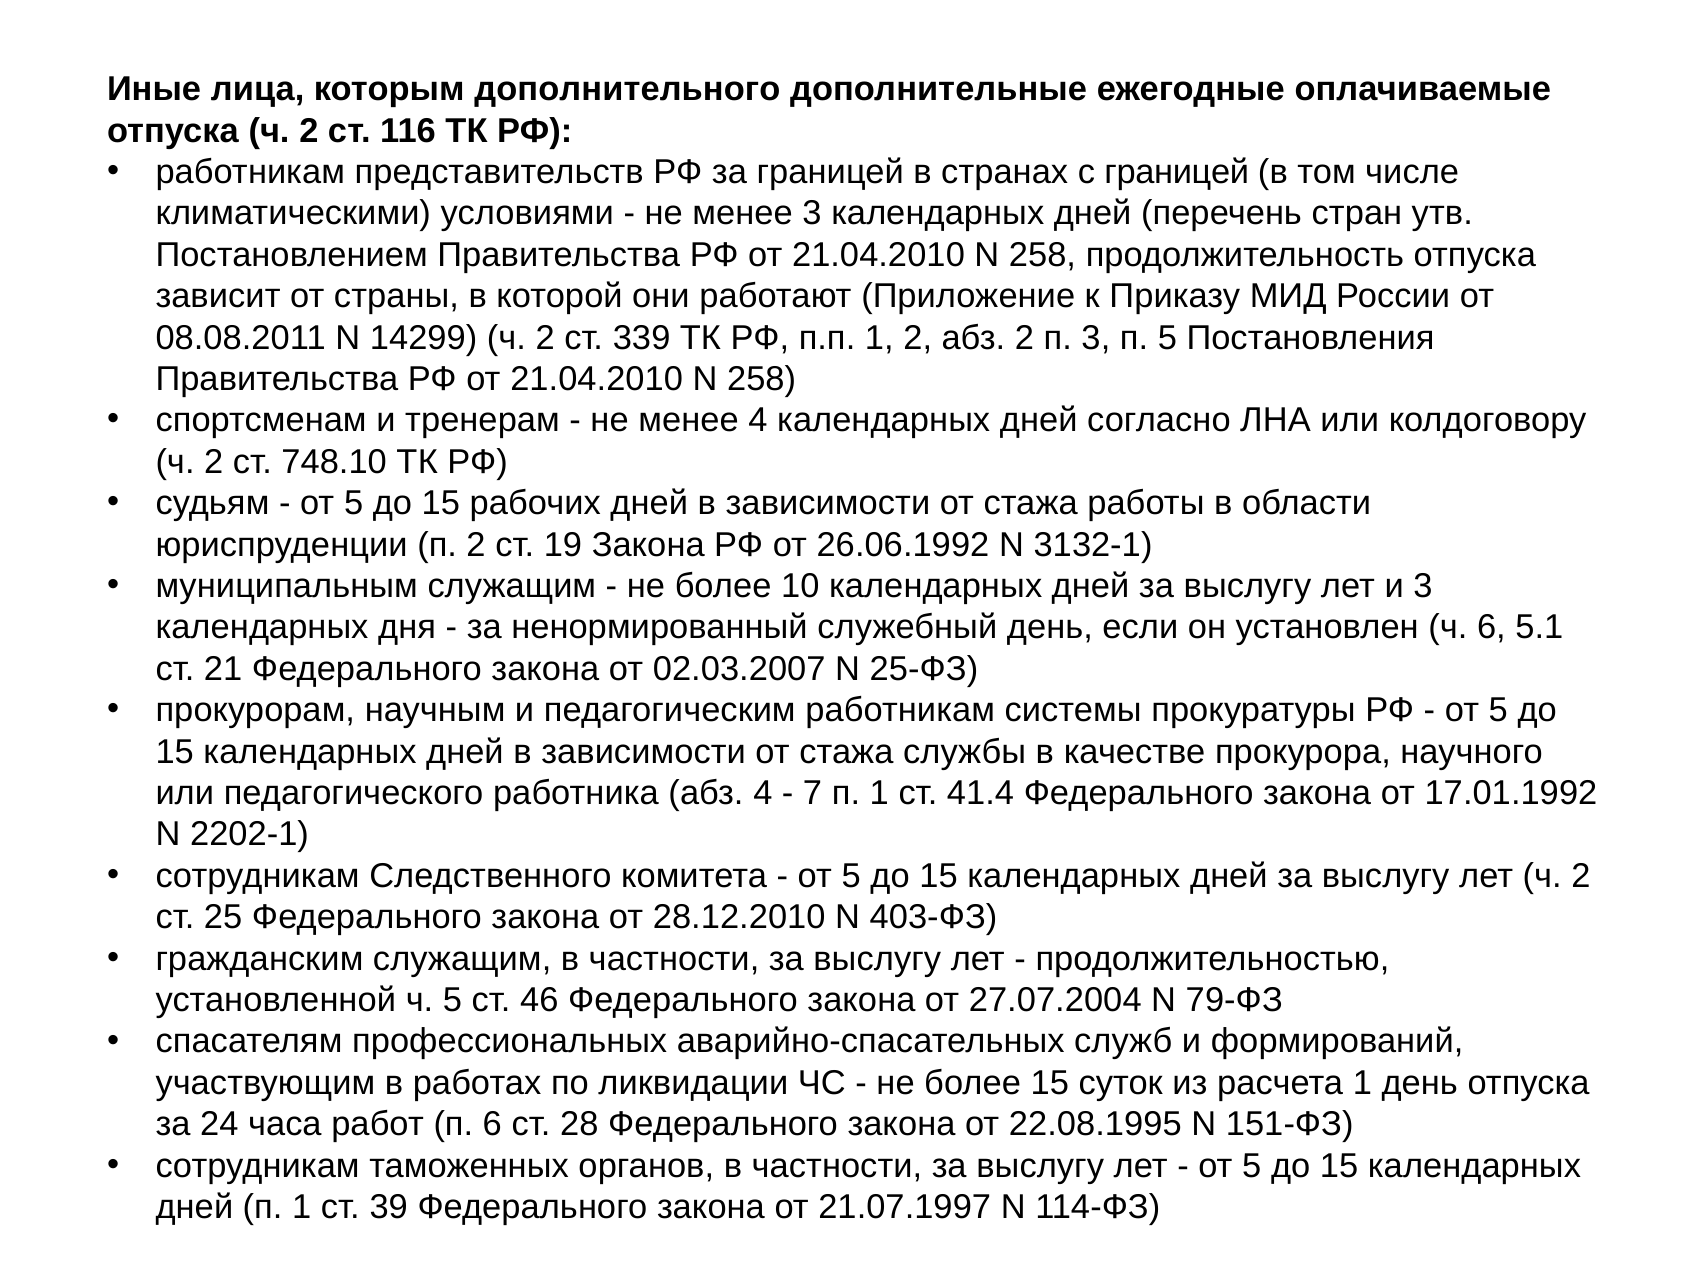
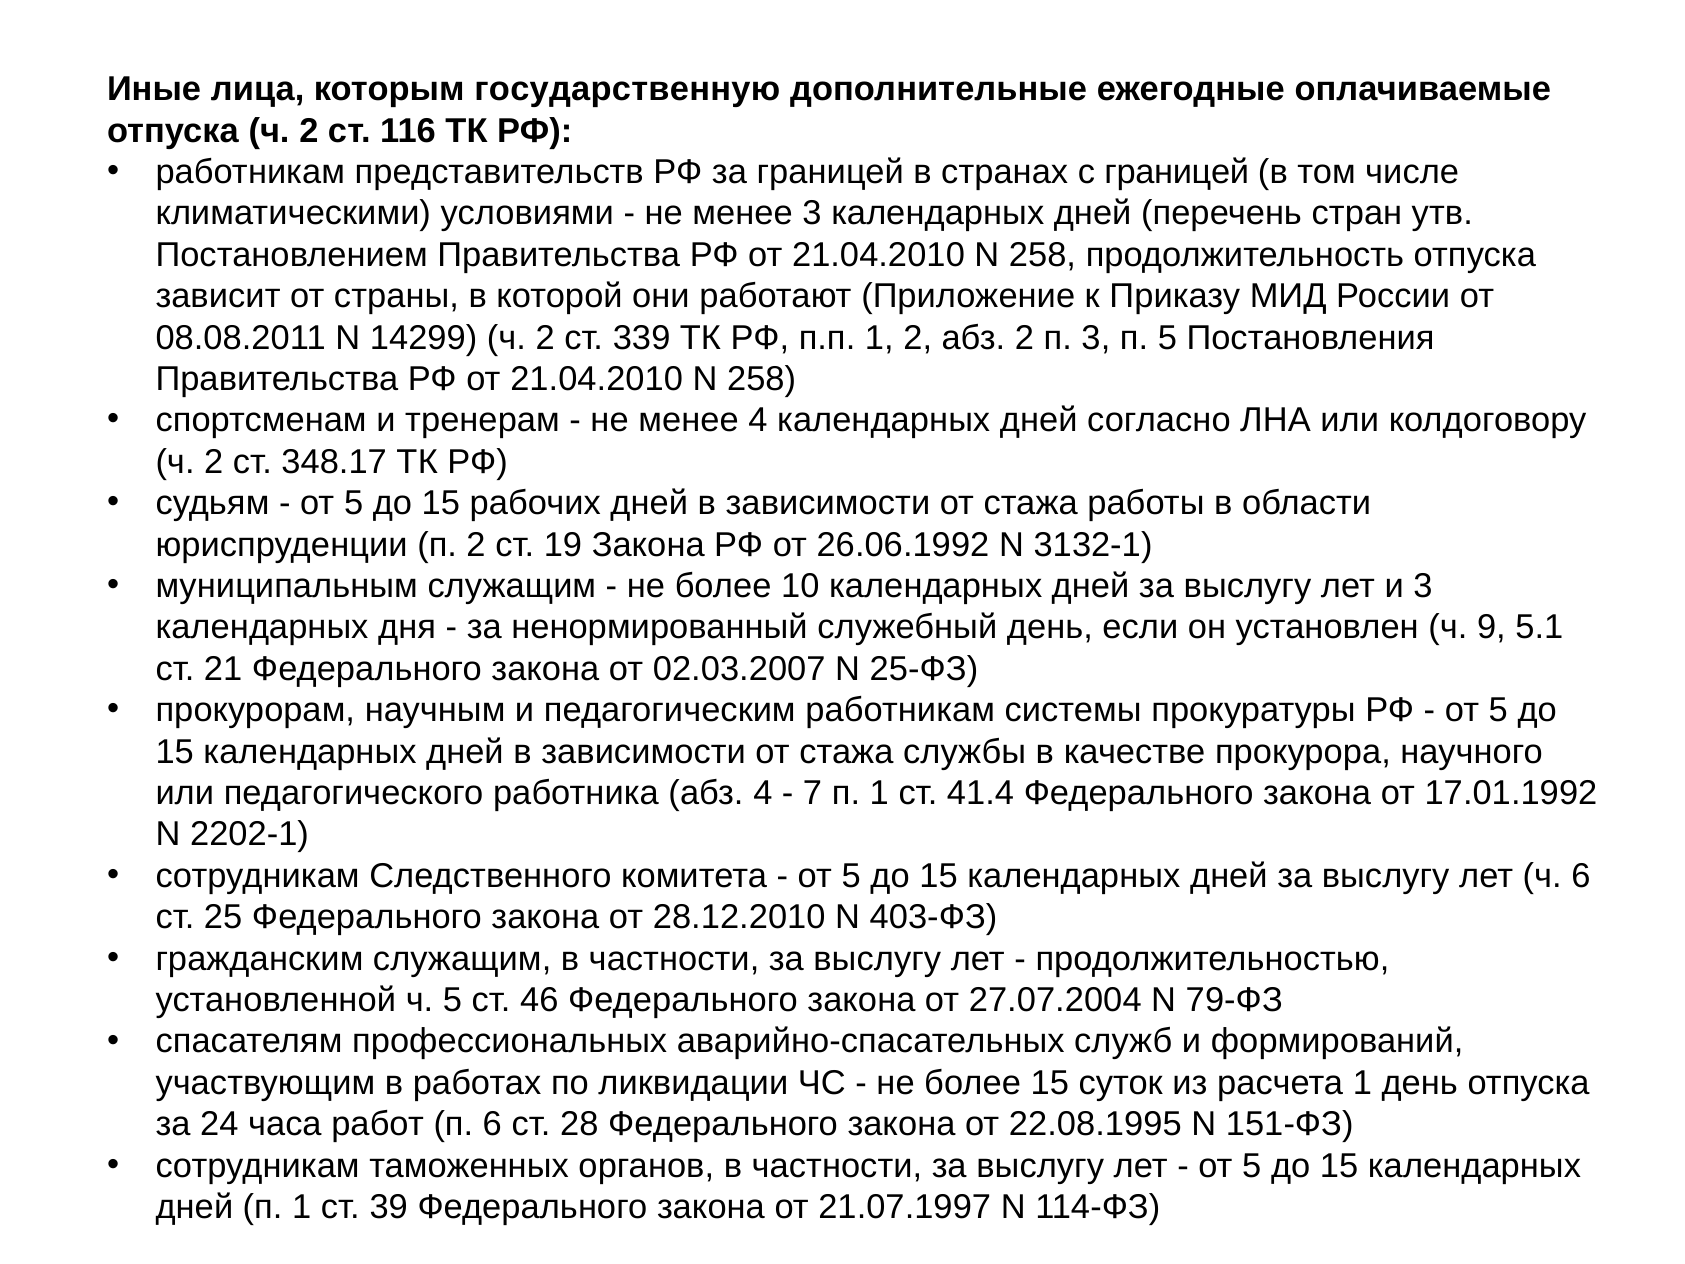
дополнительного: дополнительного -> государственную (627, 89)
748.10: 748.10 -> 348.17 (334, 462)
ч 6: 6 -> 9 (1491, 627)
лет ч 2: 2 -> 6 (1581, 876)
